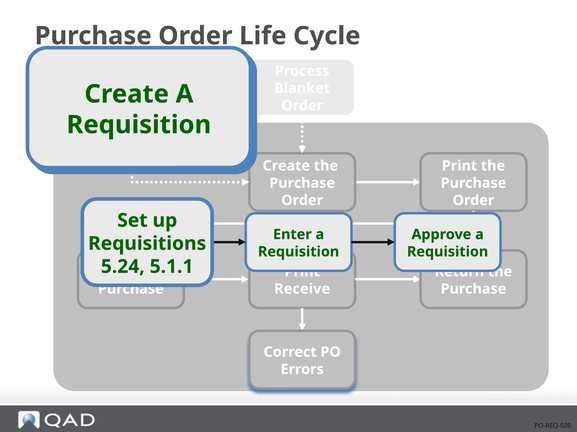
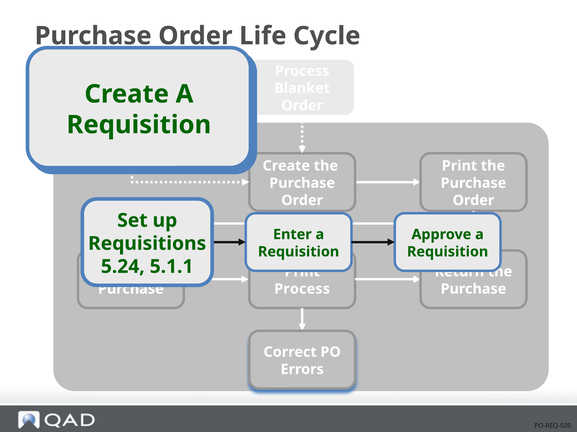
Receive: Receive -> Process (302, 289)
